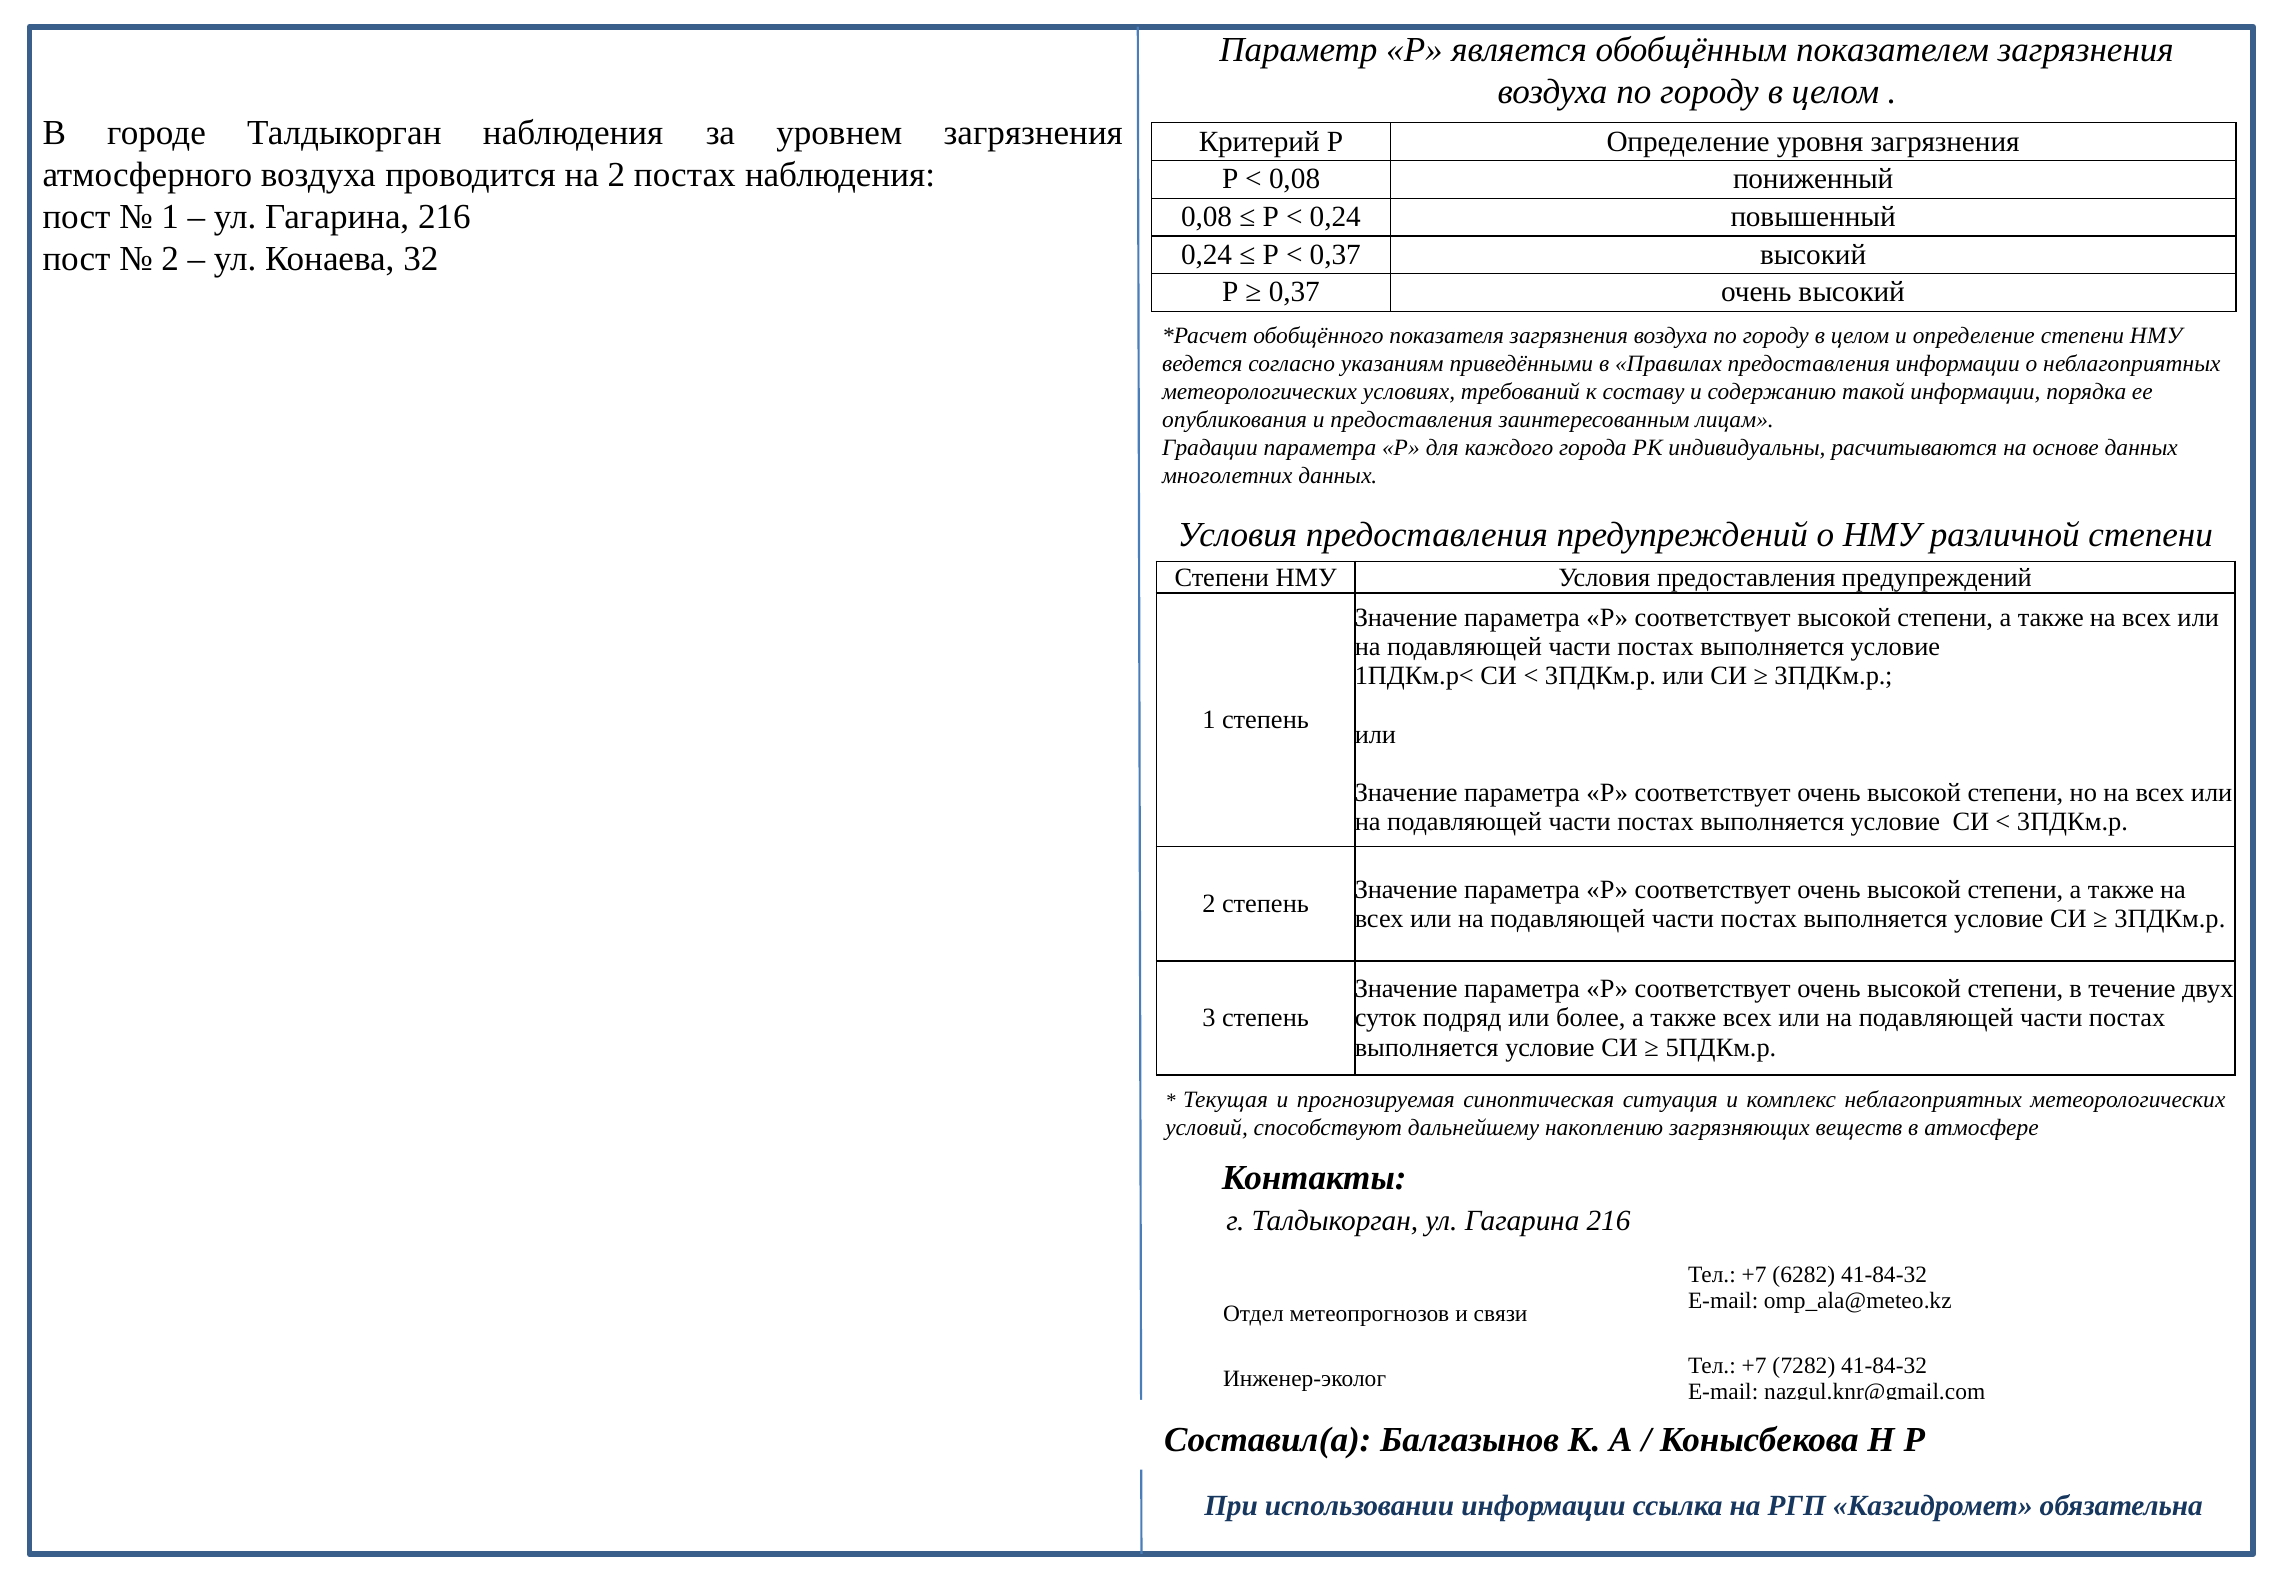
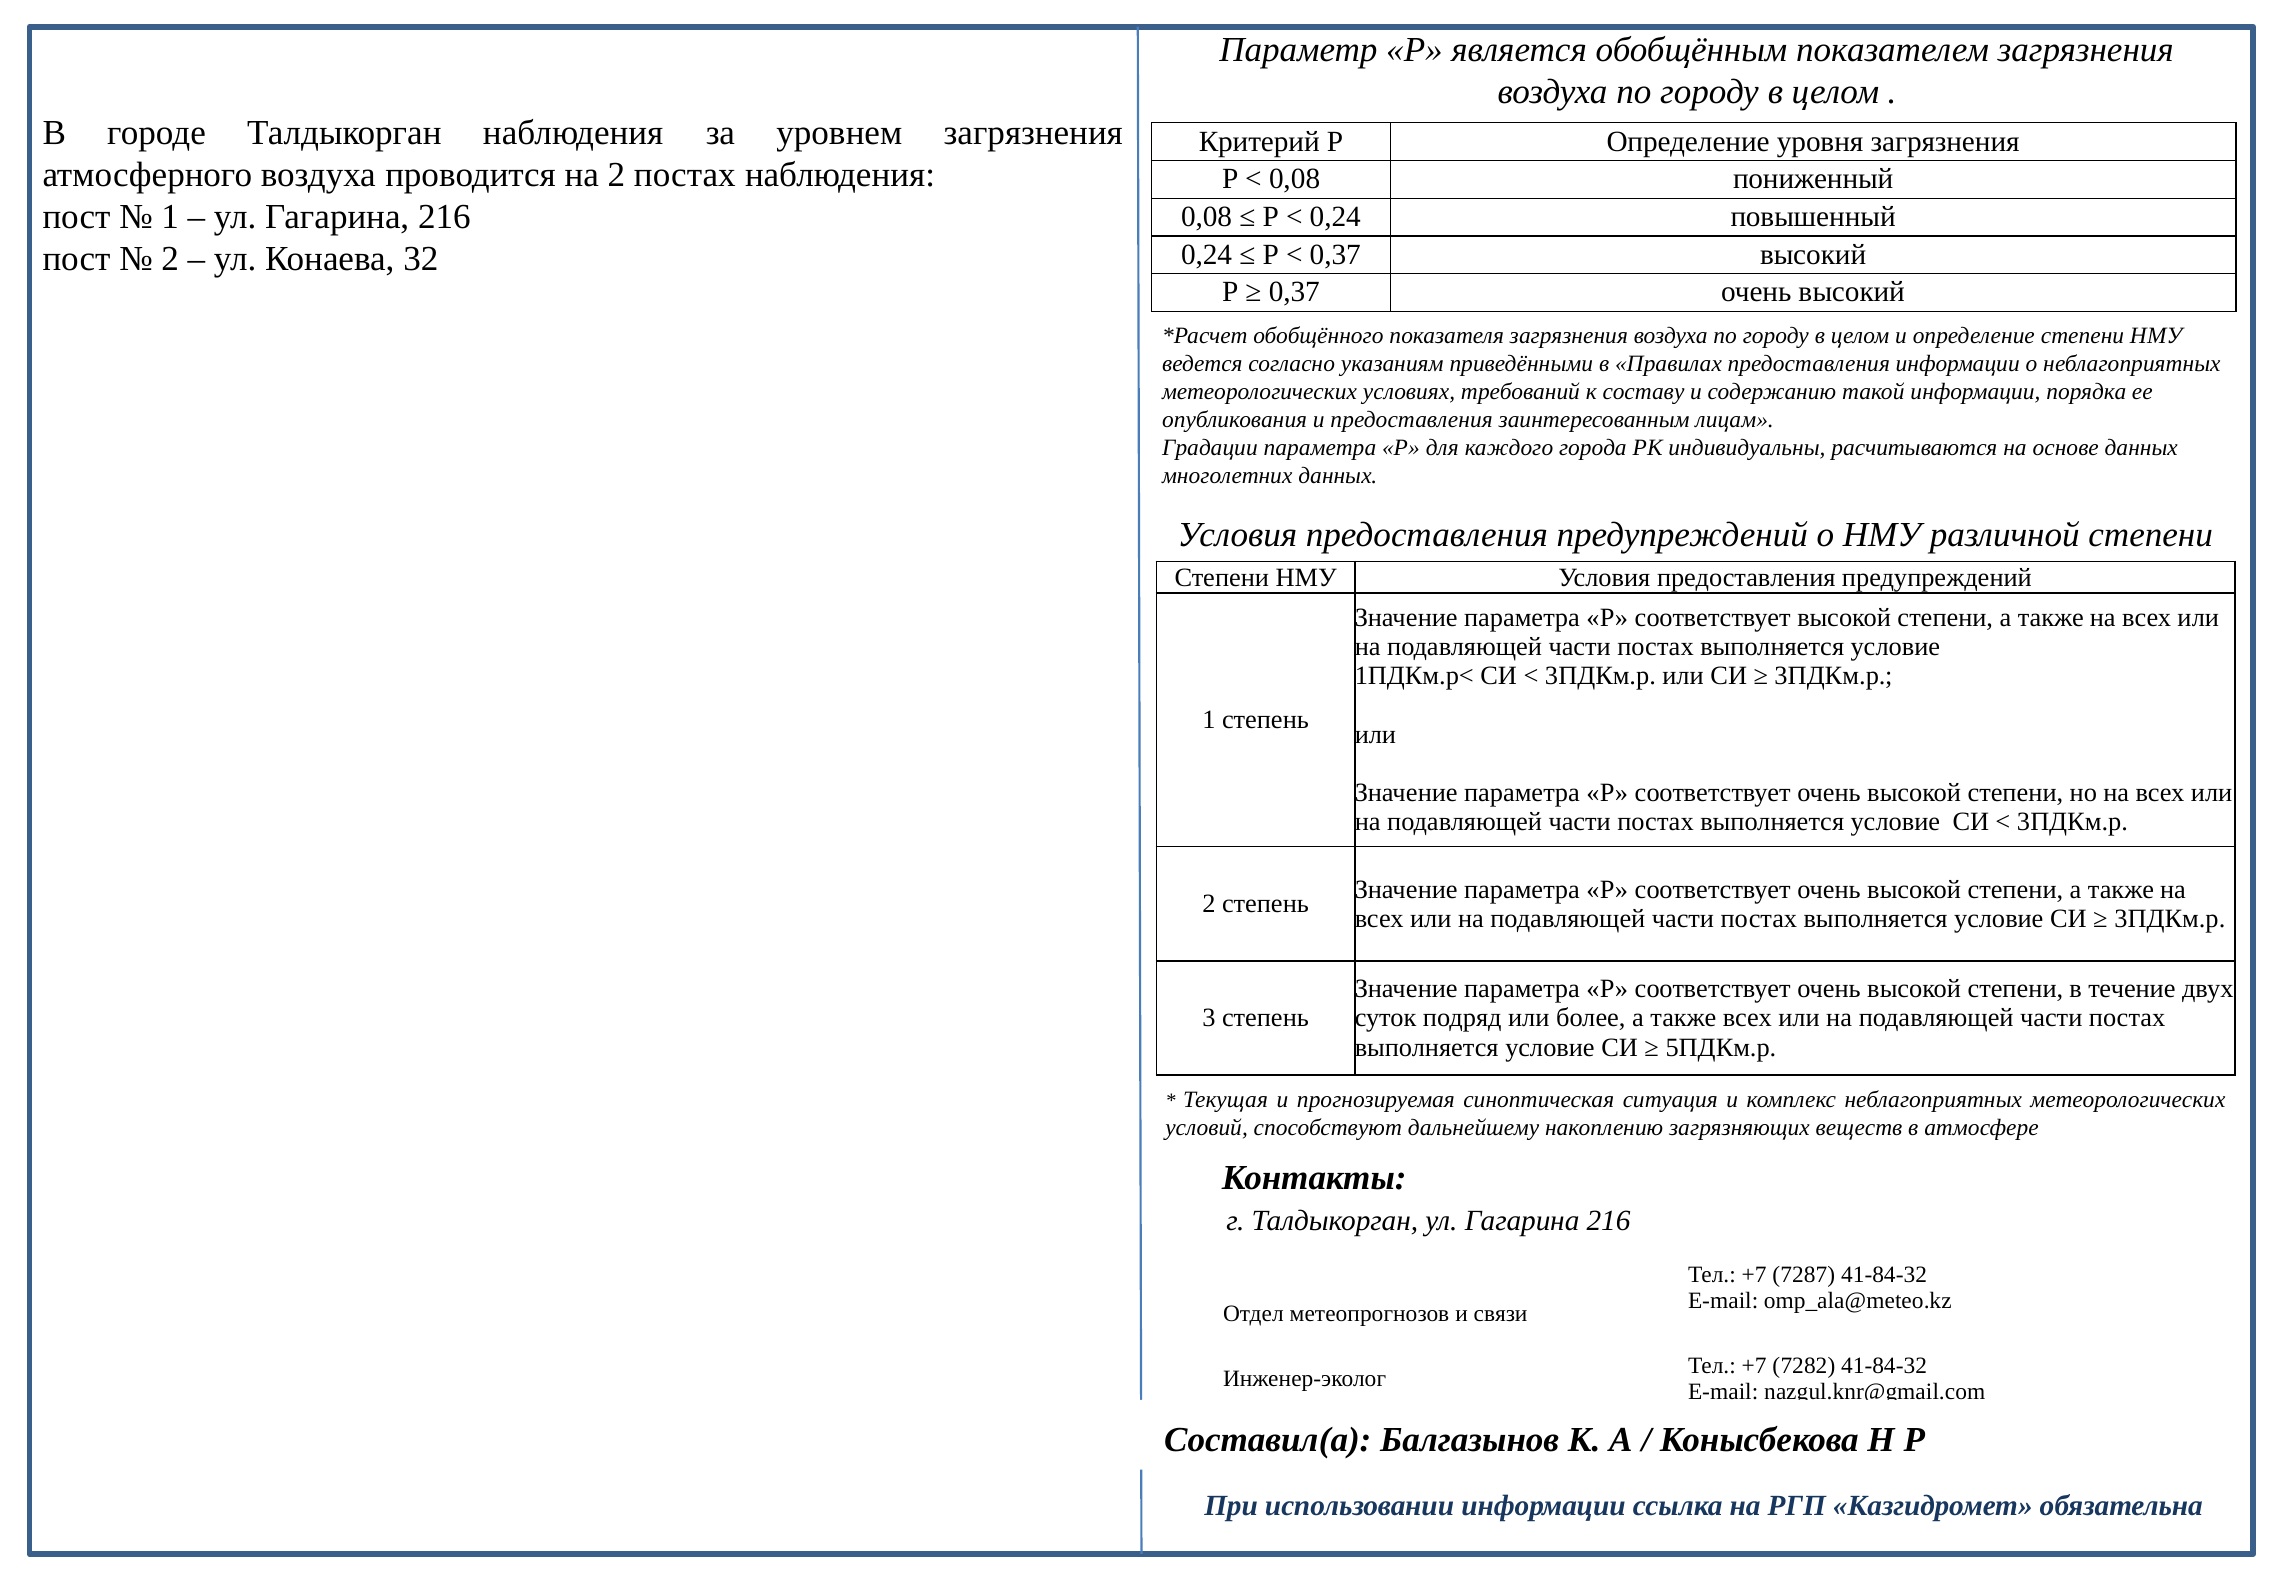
6282: 6282 -> 7287 (1804, 1274)
